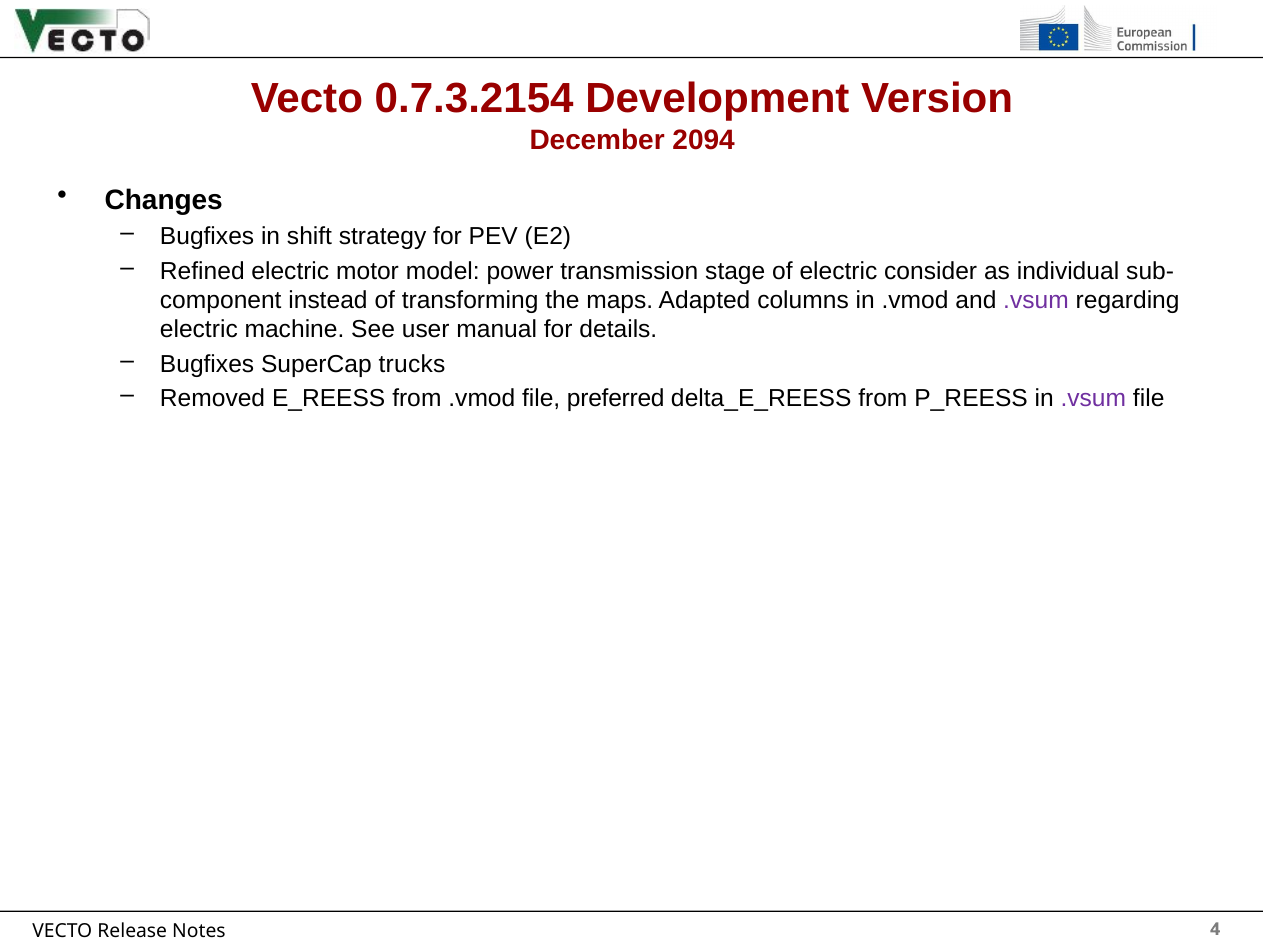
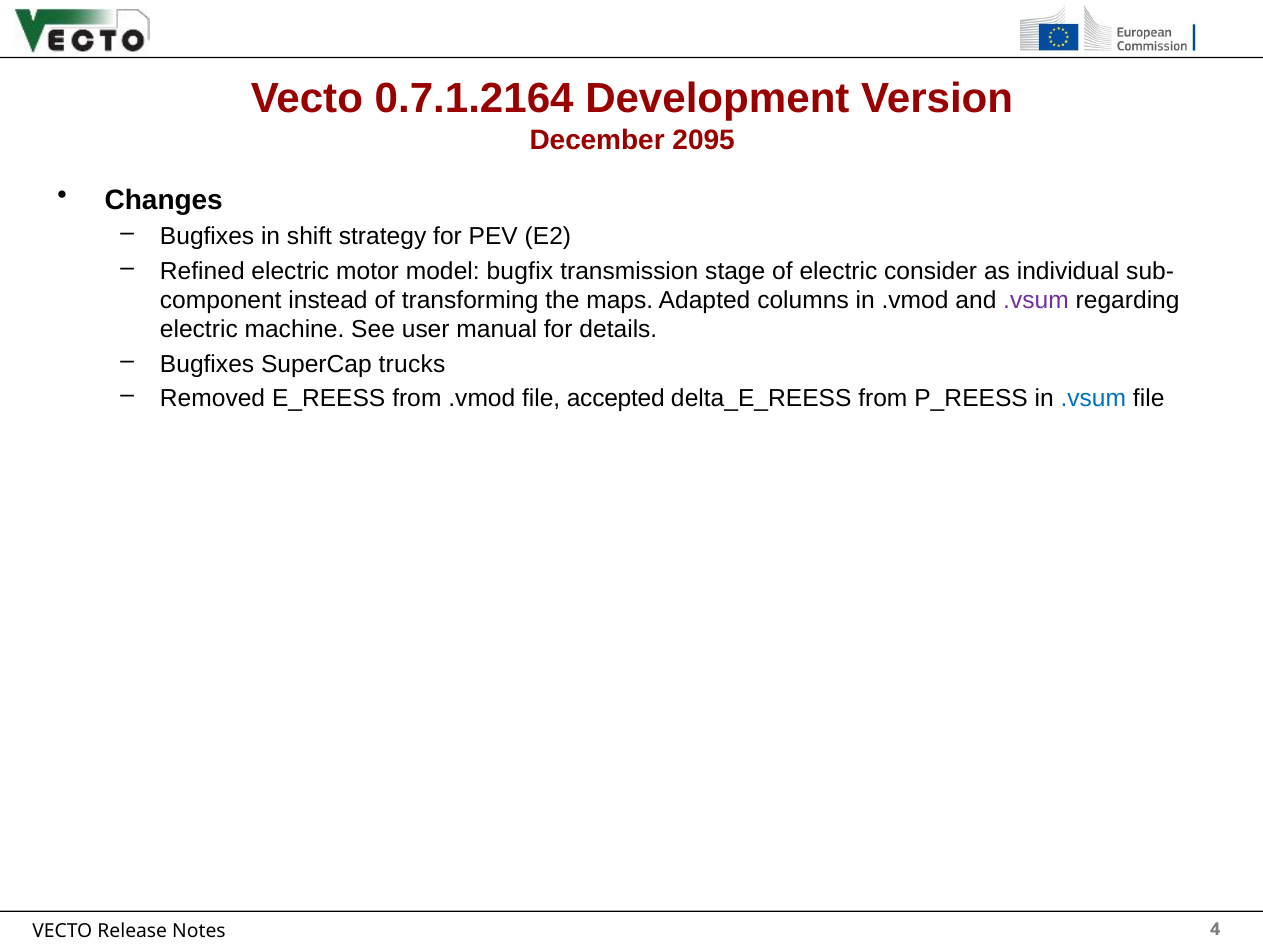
0.7.3.2154: 0.7.3.2154 -> 0.7.1.2164 (474, 99)
2094: 2094 -> 2095 (704, 140)
power: power -> bugfix (520, 271)
preferred: preferred -> accepted (616, 399)
.vsum colour: purple -> blue (1093, 399)
